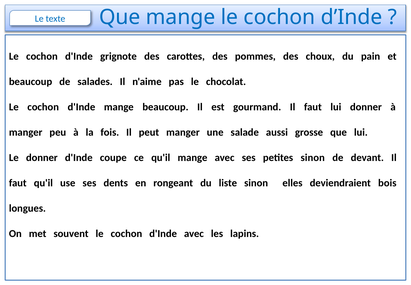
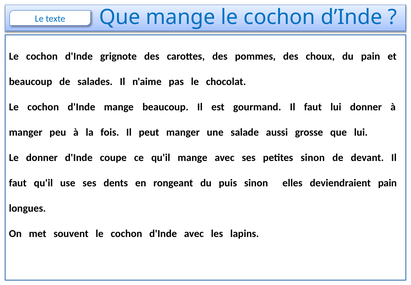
liste: liste -> puis (228, 183)
deviendraient bois: bois -> pain (387, 183)
